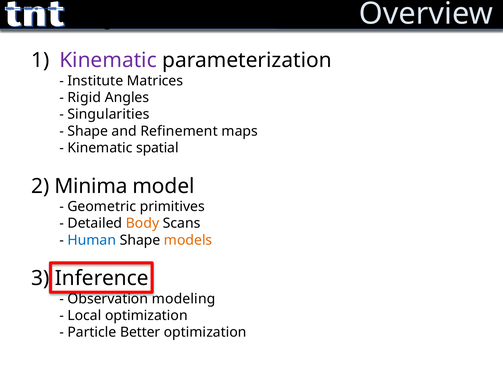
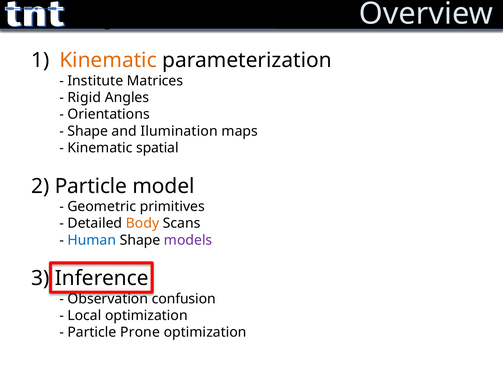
Kinematic colour: purple -> orange (108, 60)
Singularities: Singularities -> Orientations (109, 114)
Refinement: Refinement -> Ilumination (179, 131)
2 Minima: Minima -> Particle (91, 186)
models colour: orange -> purple (188, 240)
modeling: modeling -> confusion (184, 299)
Better: Better -> Prone (140, 332)
